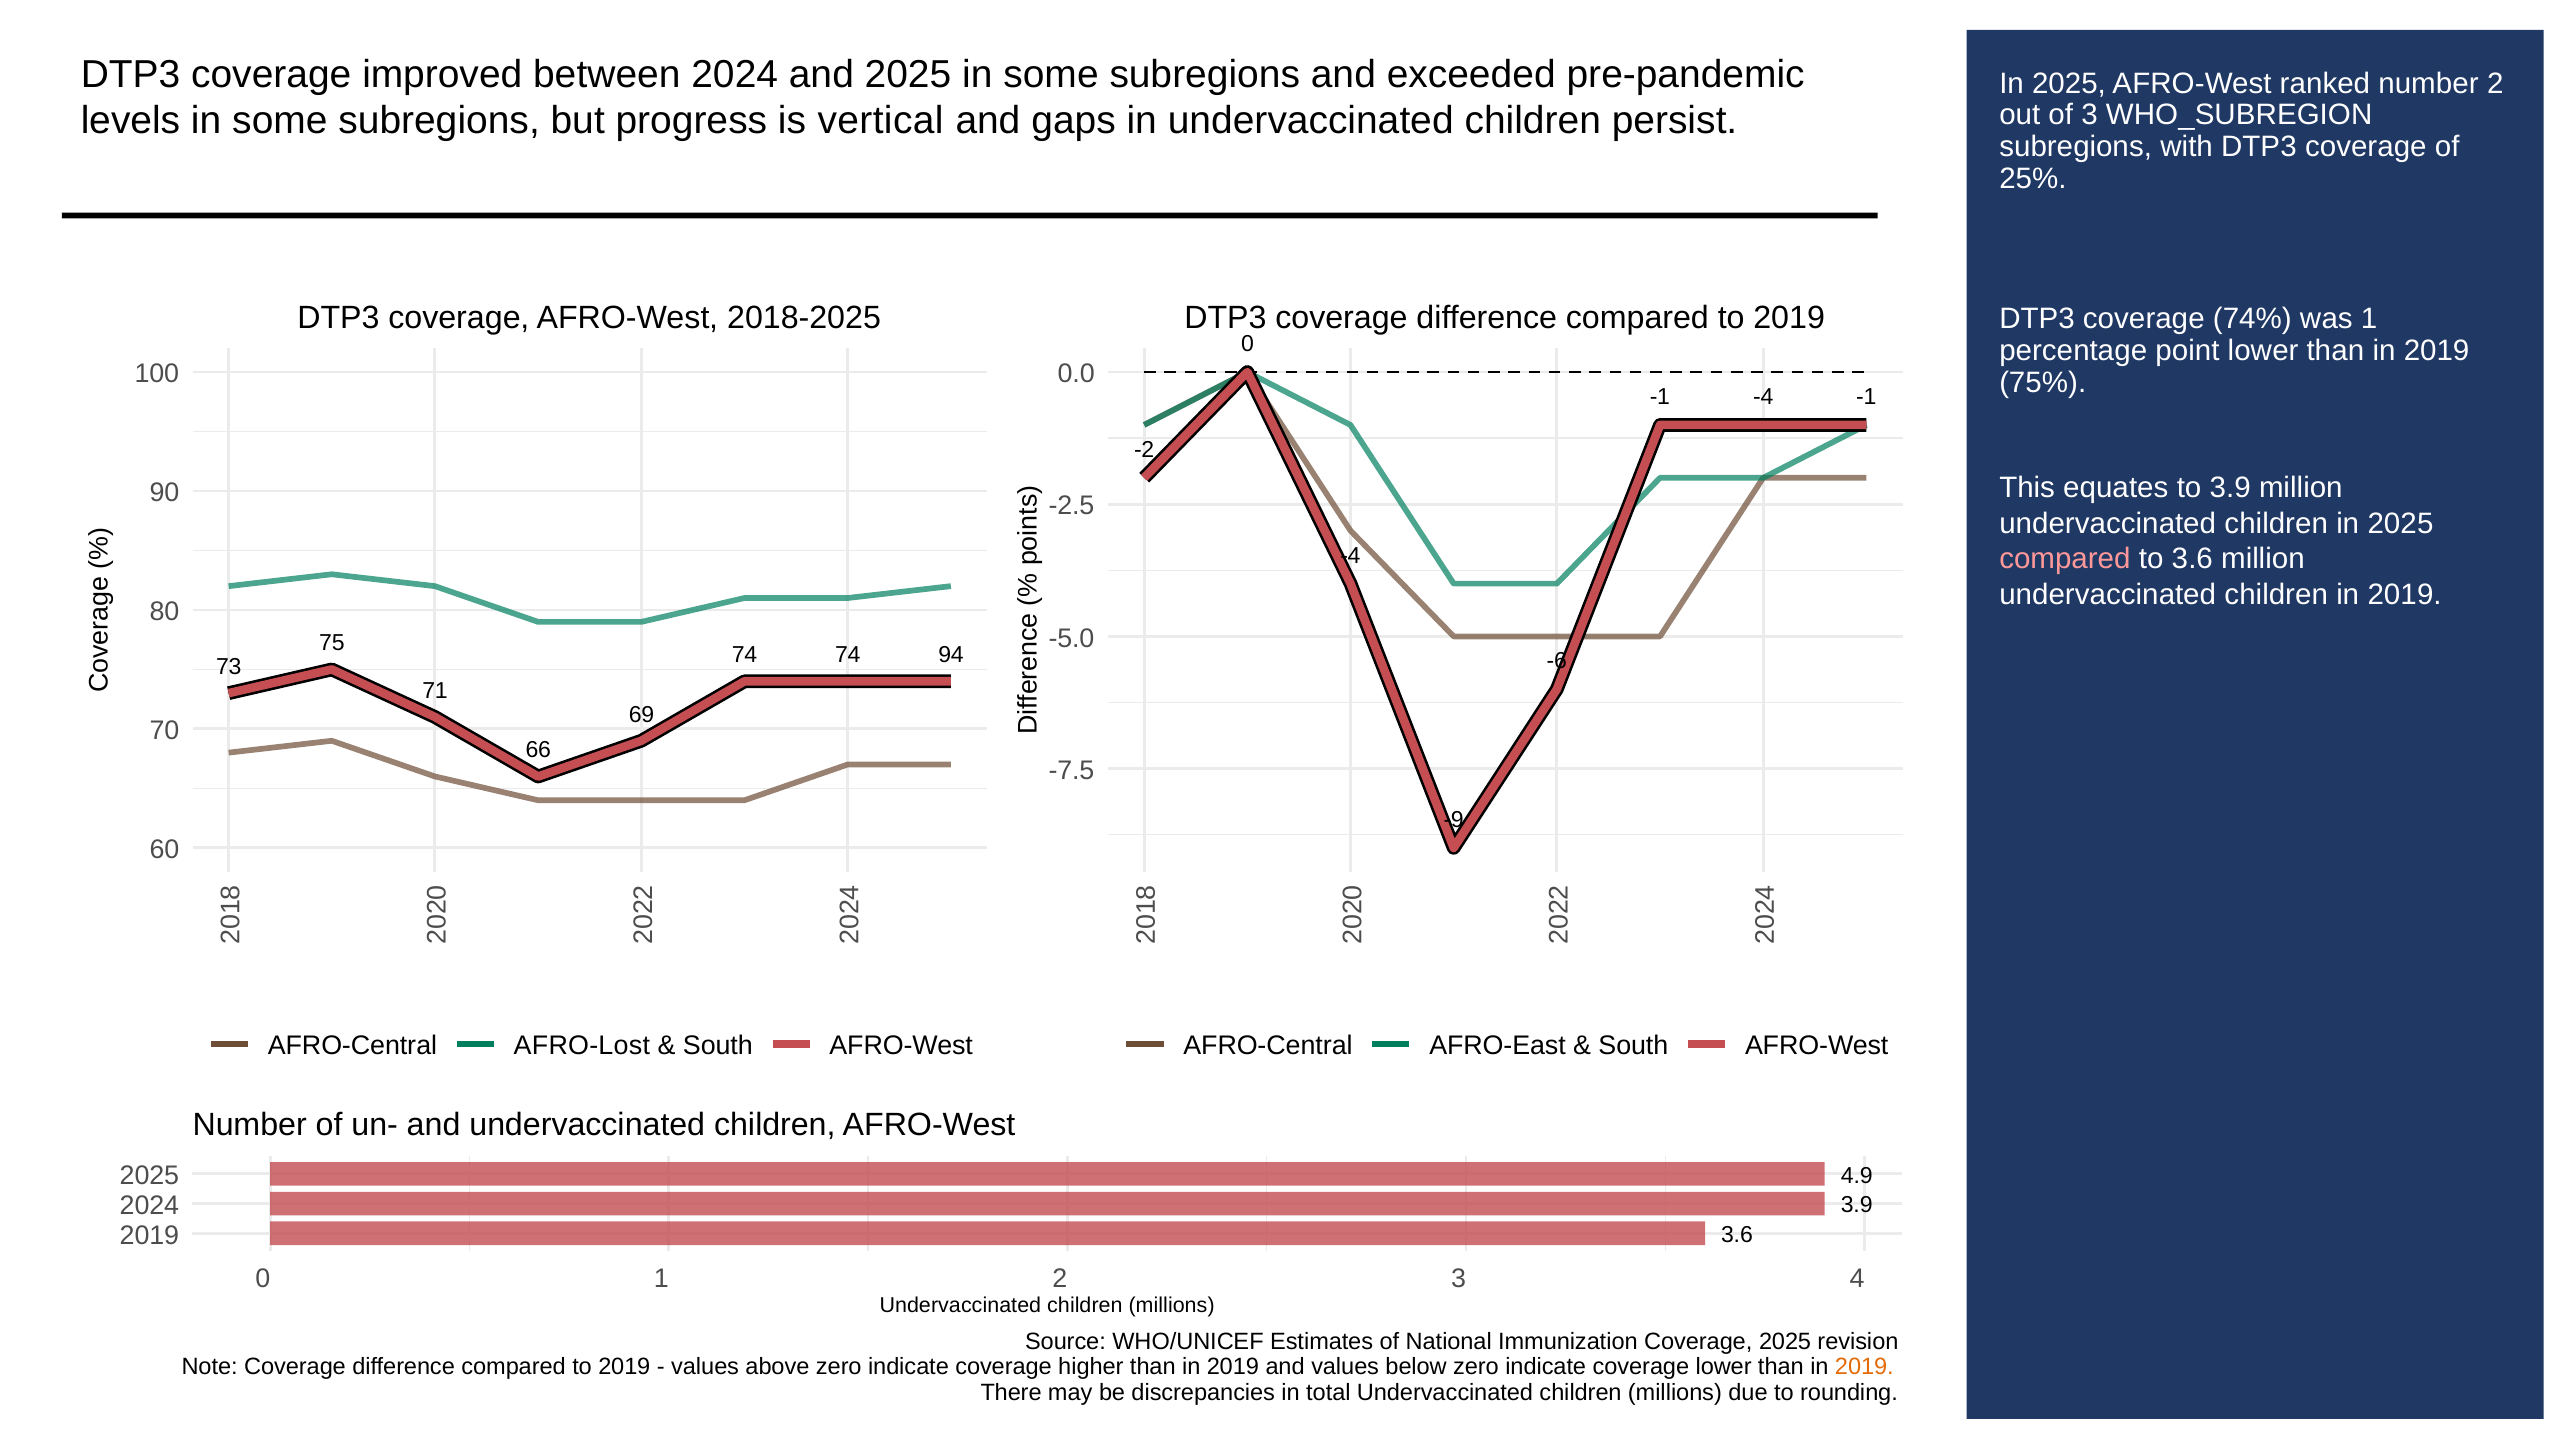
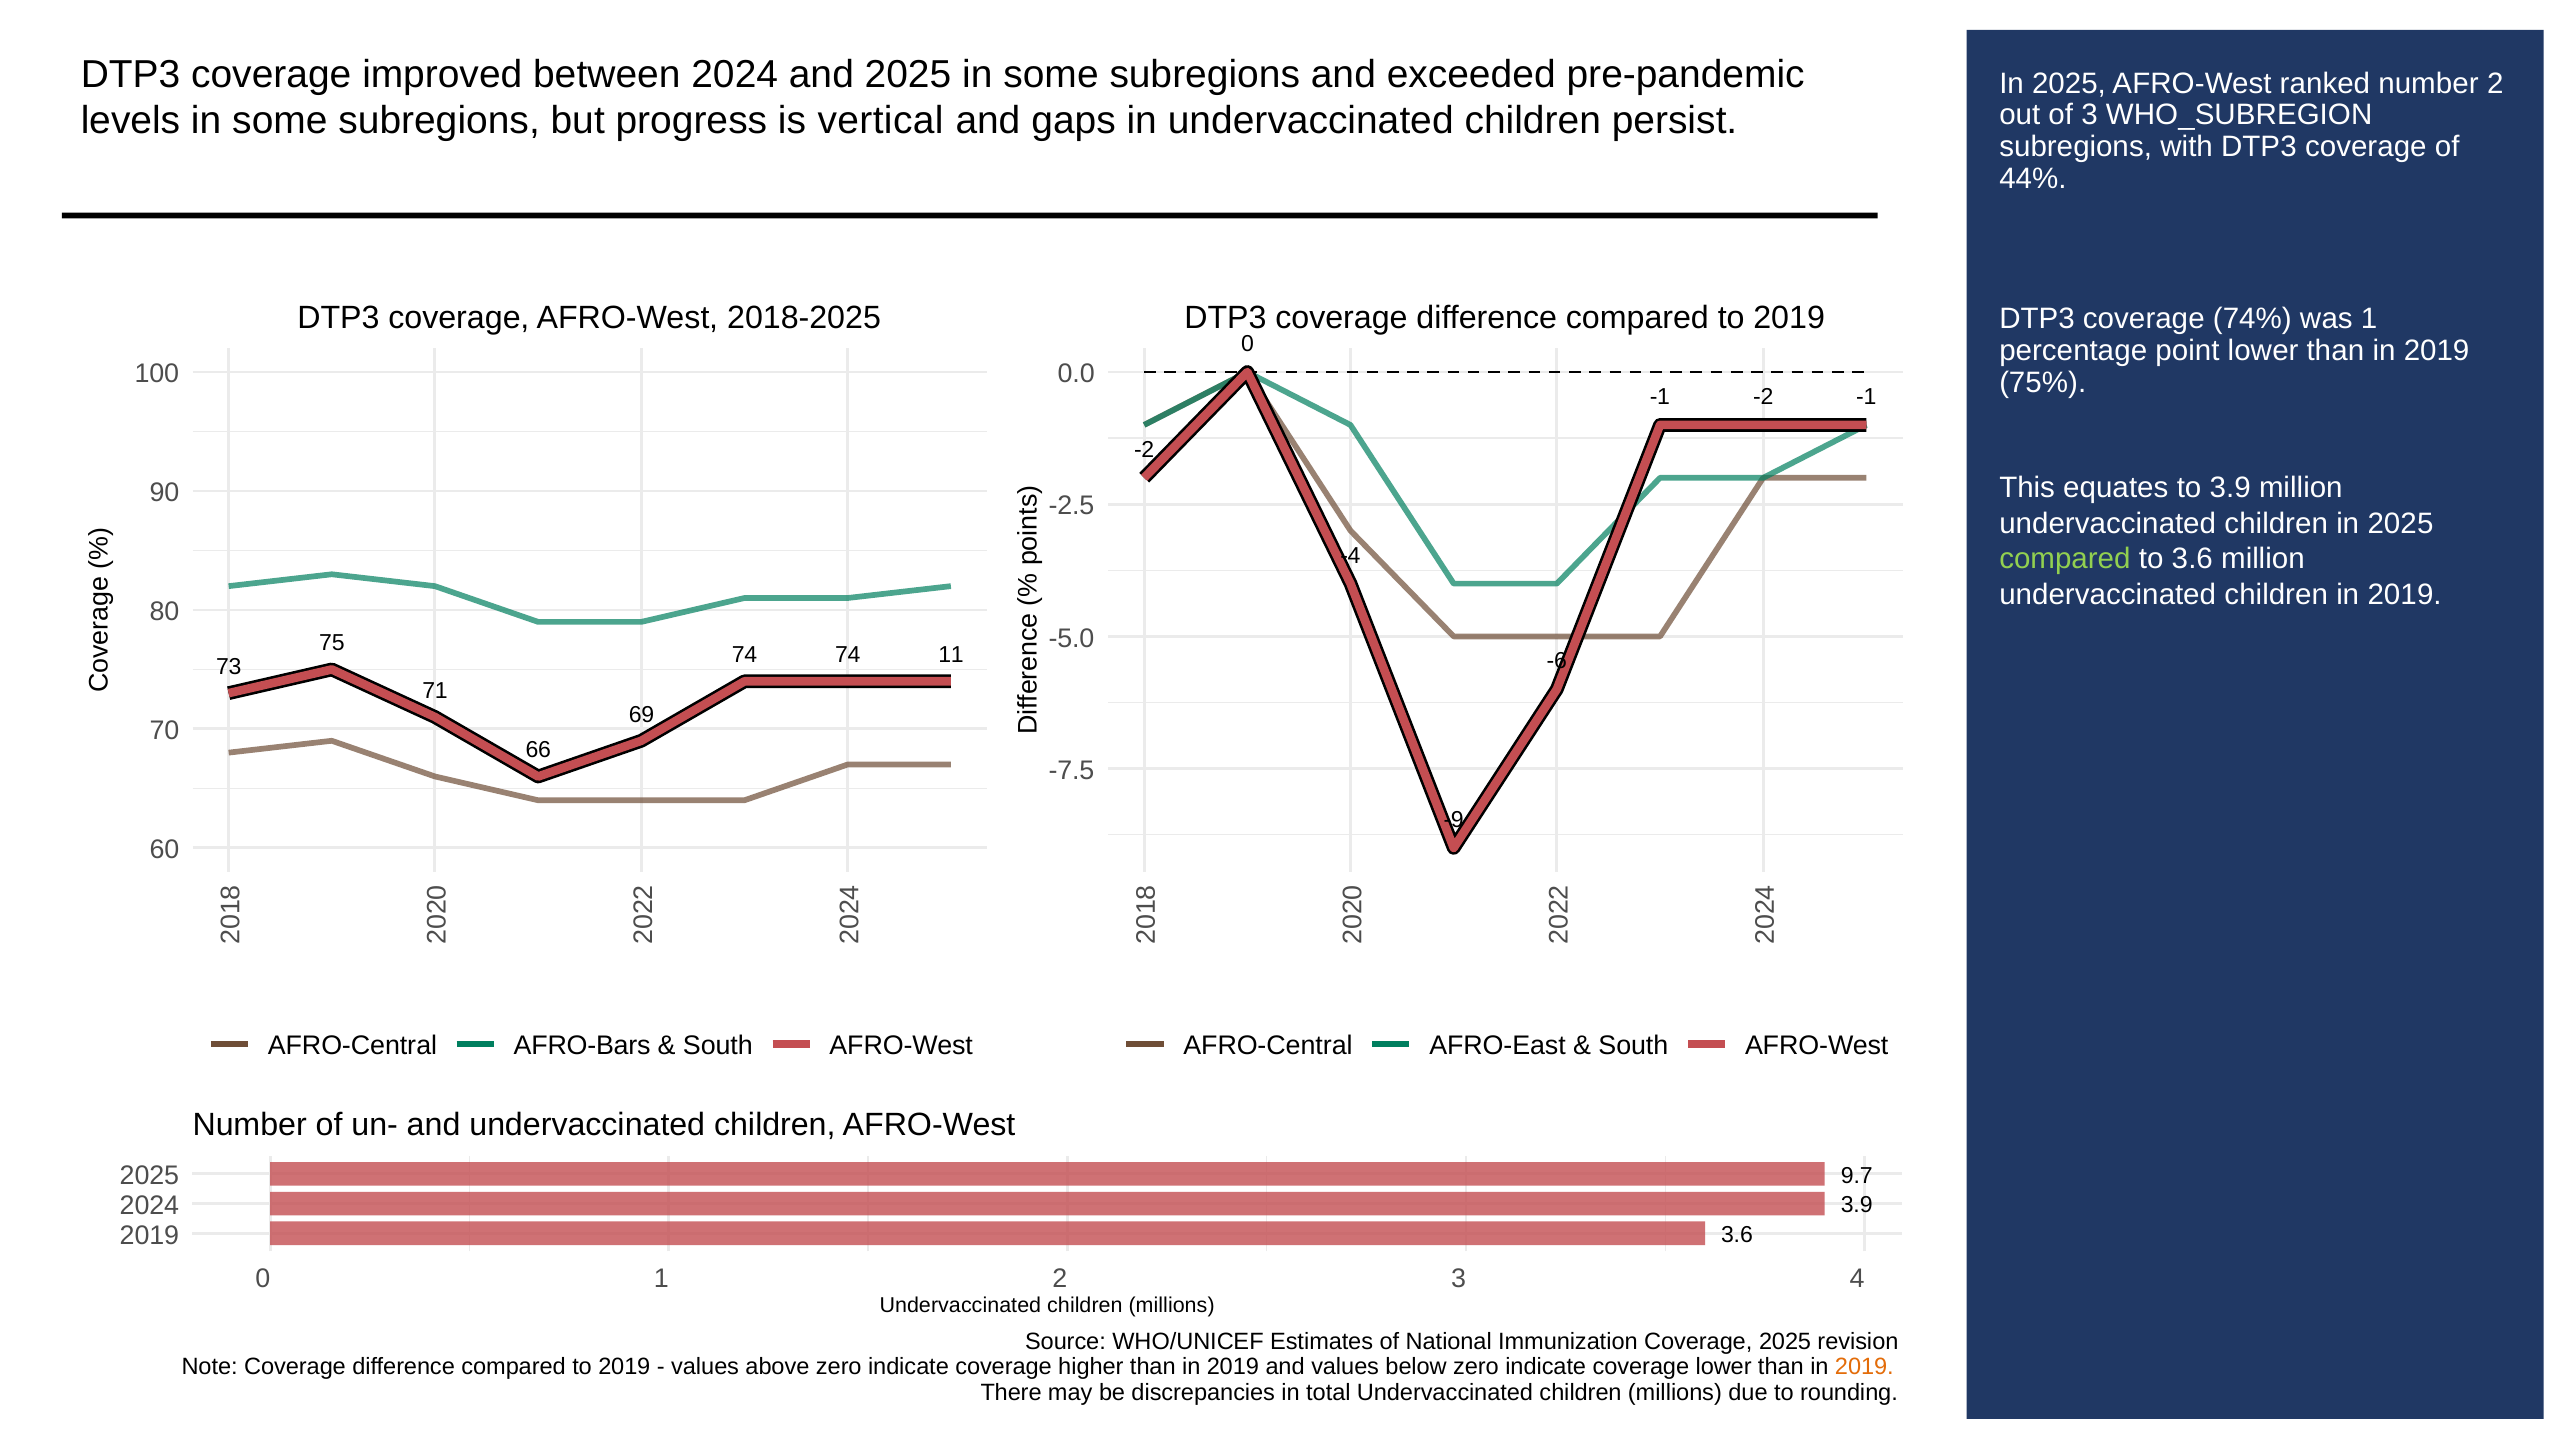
25%: 25% -> 44% (2033, 179)
-1 -4: -4 -> -2 (1763, 397)
compared colour: pink -> light green (2065, 559)
94: 94 -> 11 (951, 655)
AFRO-Lost: AFRO-Lost -> AFRO-Bars (582, 1046)
4.9: 4.9 -> 9.7 (1857, 1175)
